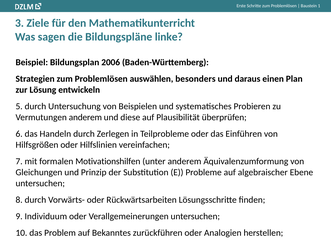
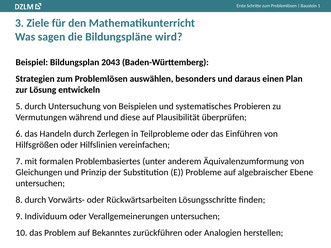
linke: linke -> wird (169, 37)
2006: 2006 -> 2043 (111, 63)
Vermutungen anderem: anderem -> während (85, 118)
Motivationshilfen: Motivationshilfen -> Problembasiertes (108, 162)
